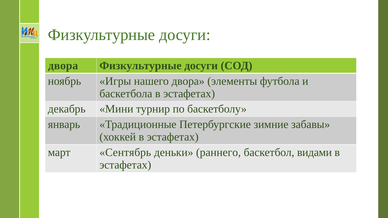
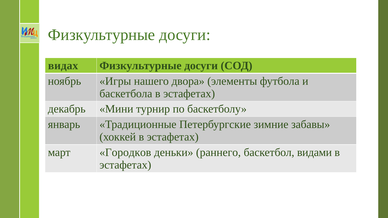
двора: двора -> видах (63, 66)
Сентябрь: Сентябрь -> Городков (125, 153)
